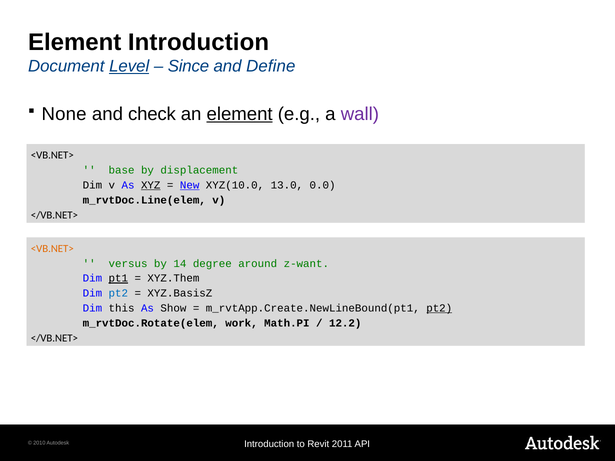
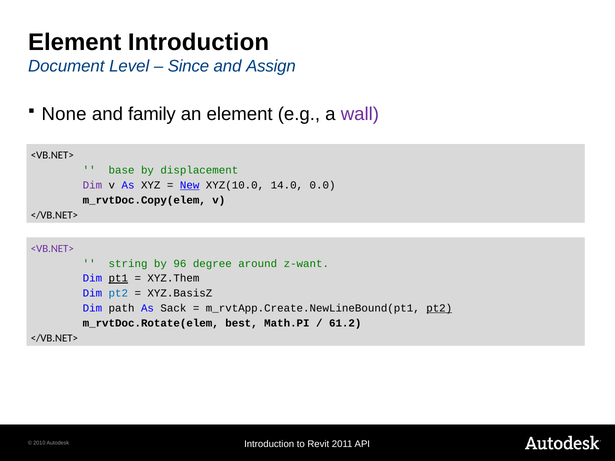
Level underline: present -> none (129, 66)
Define: Define -> Assign (271, 66)
check: check -> family (152, 114)
element underline: present -> none (240, 114)
Dim colour: black -> purple (92, 185)
XYZ underline: present -> none (151, 185)
13.0: 13.0 -> 14.0 (287, 185)
m_rvtDoc.Line(elem: m_rvtDoc.Line(elem -> m_rvtDoc.Copy(elem (144, 200)
<VB.NET> colour: orange -> purple (52, 249)
versus: versus -> string (128, 264)
14: 14 -> 96 (180, 264)
this: this -> path (122, 308)
Show: Show -> Sack (173, 308)
work: work -> best (242, 323)
12.2: 12.2 -> 61.2 (345, 323)
